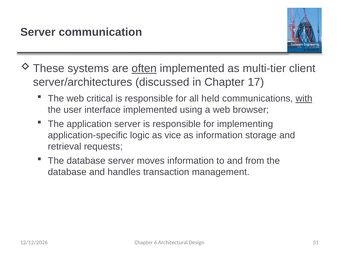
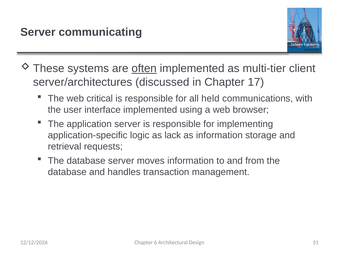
communication: communication -> communicating (100, 32)
with underline: present -> none (304, 99)
vice: vice -> lack (173, 135)
